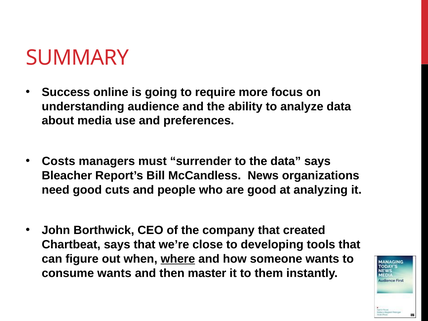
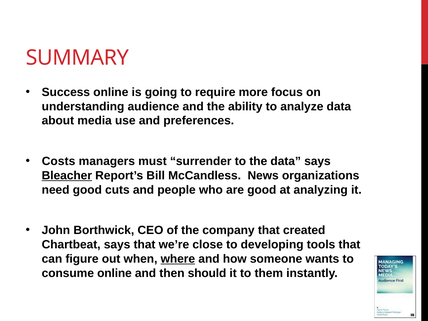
Bleacher underline: none -> present (67, 175)
consume wants: wants -> online (114, 273)
master: master -> should (207, 273)
